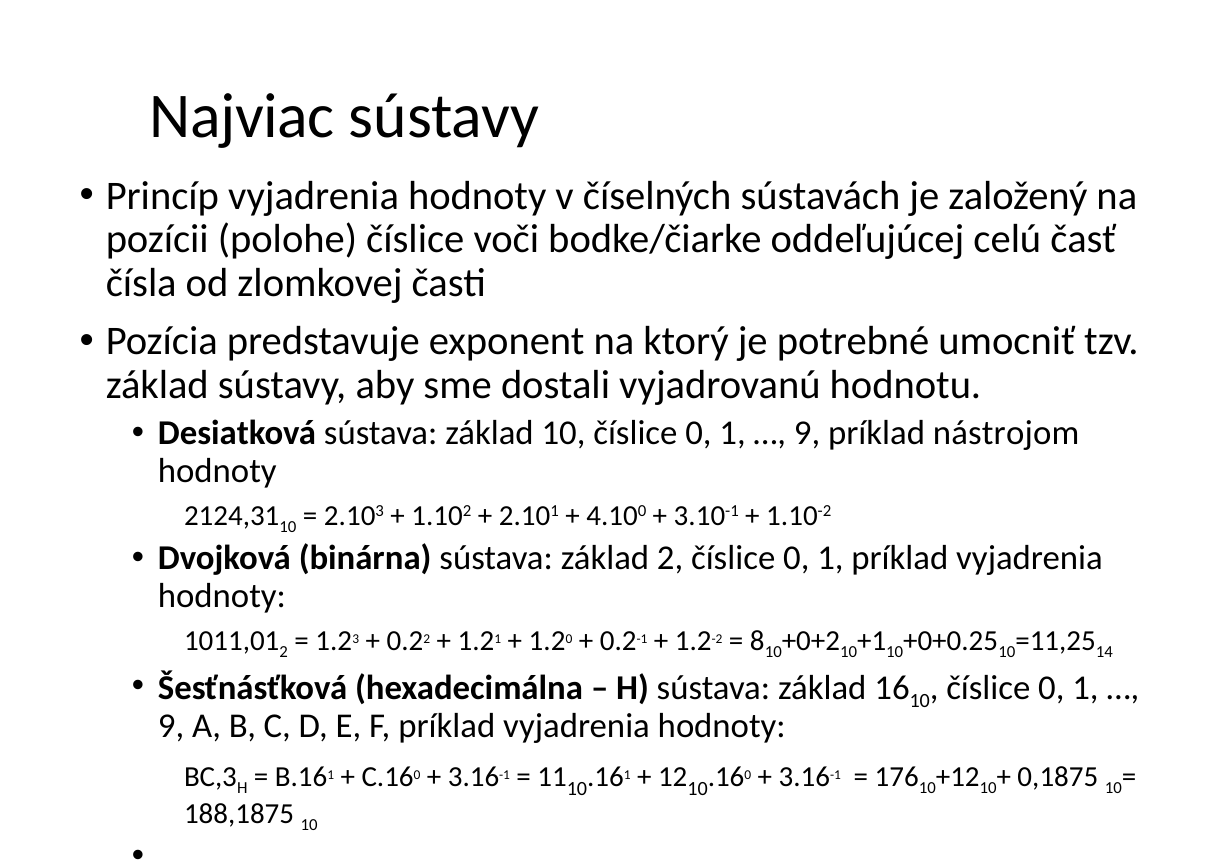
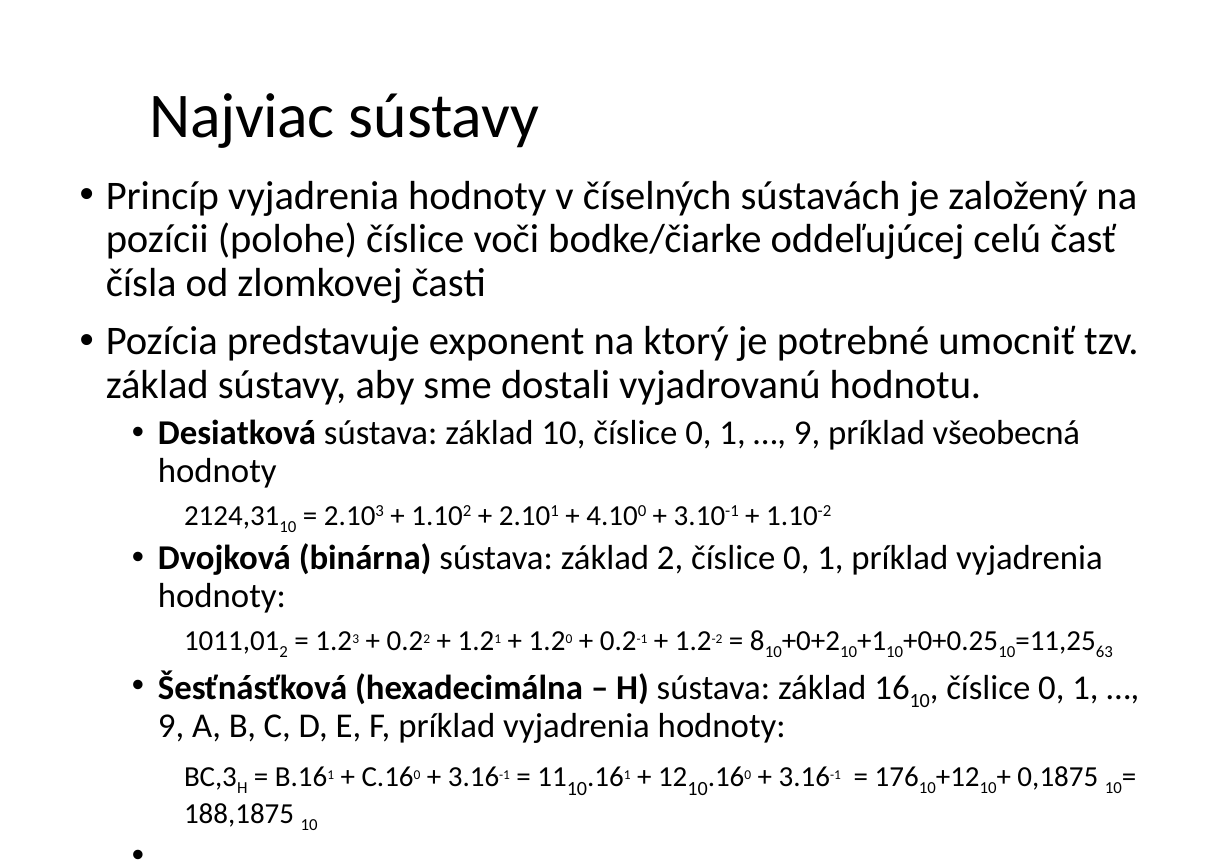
nástrojom: nástrojom -> všeobecná (1006, 433)
14: 14 -> 63 (1104, 652)
